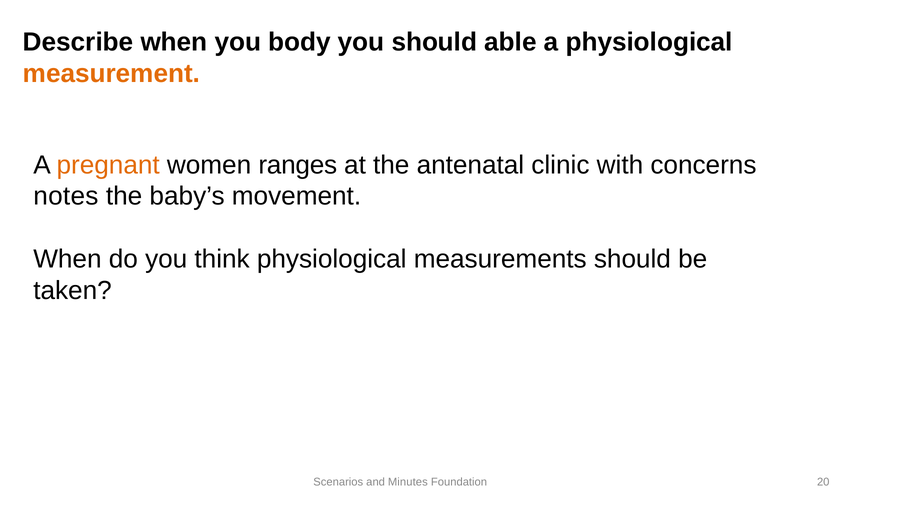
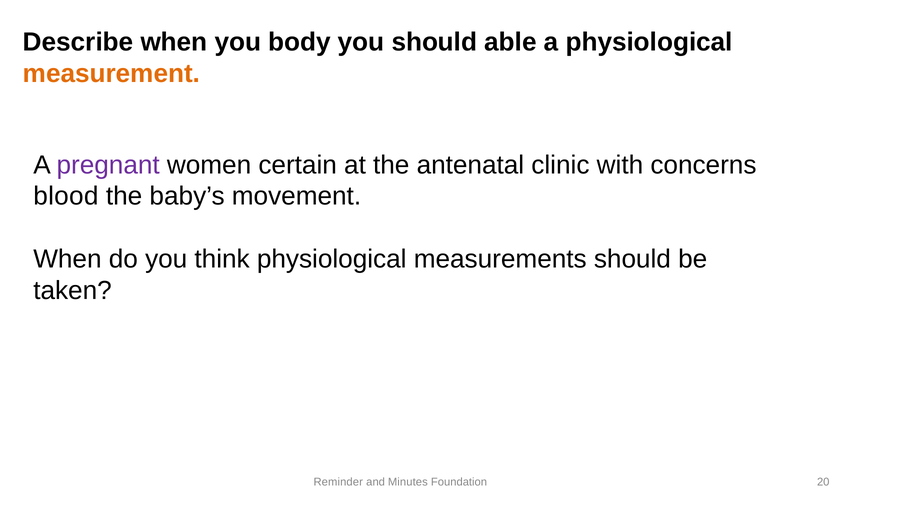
pregnant colour: orange -> purple (108, 165)
ranges: ranges -> certain (298, 165)
notes: notes -> blood (66, 196)
Scenarios: Scenarios -> Reminder (338, 482)
